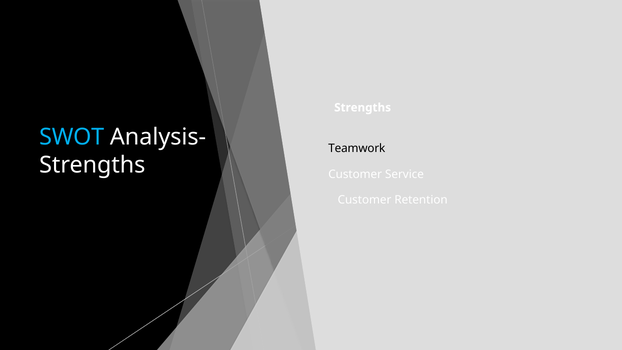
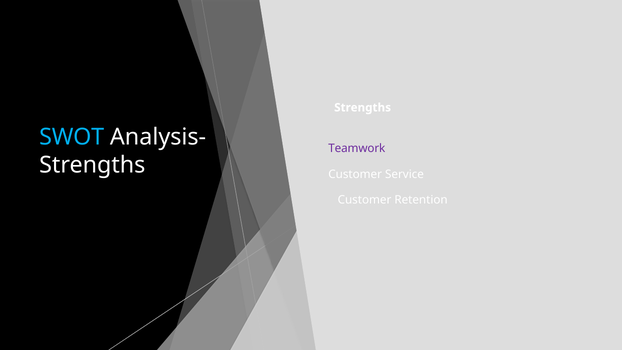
Teamwork colour: black -> purple (357, 148)
